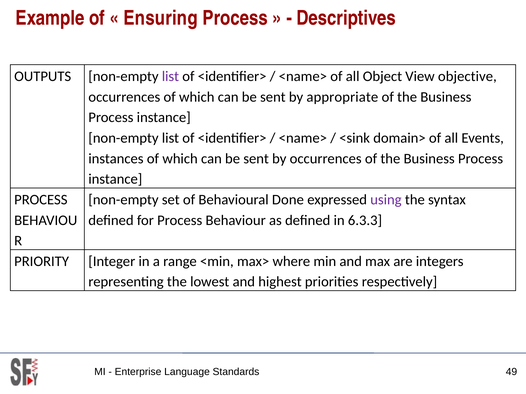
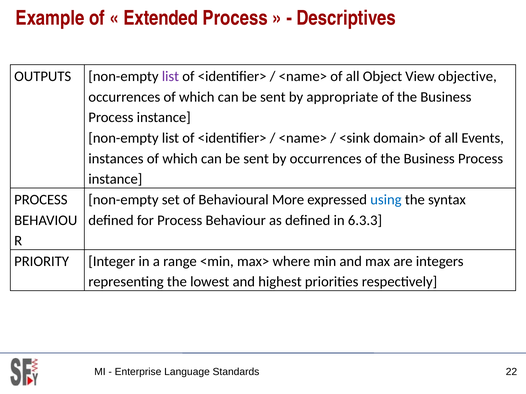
Ensuring: Ensuring -> Extended (161, 18)
Done: Done -> More (288, 200)
using colour: purple -> blue (386, 200)
49: 49 -> 22 (511, 372)
